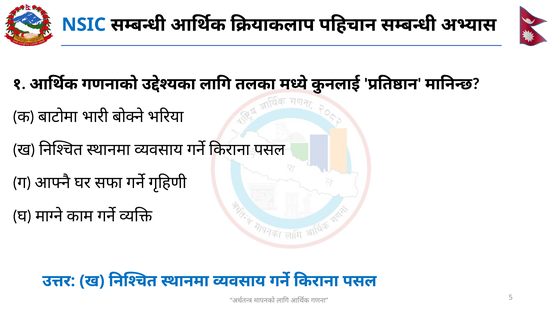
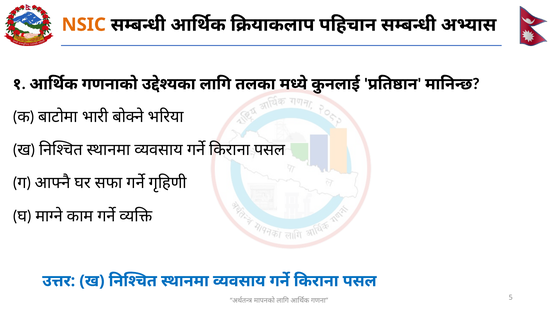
NSIC colour: blue -> orange (84, 25)
